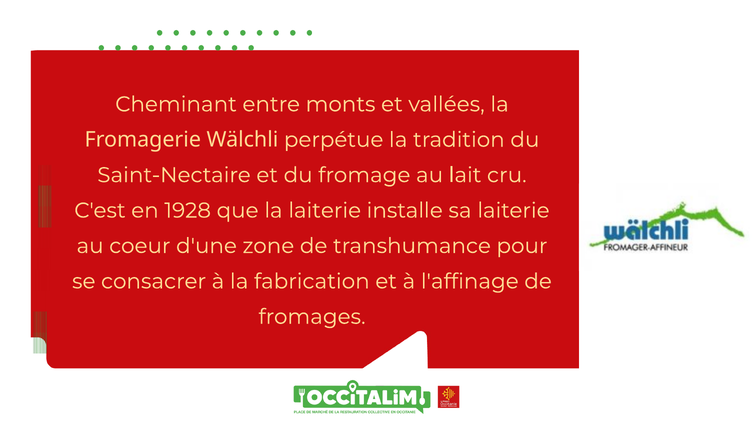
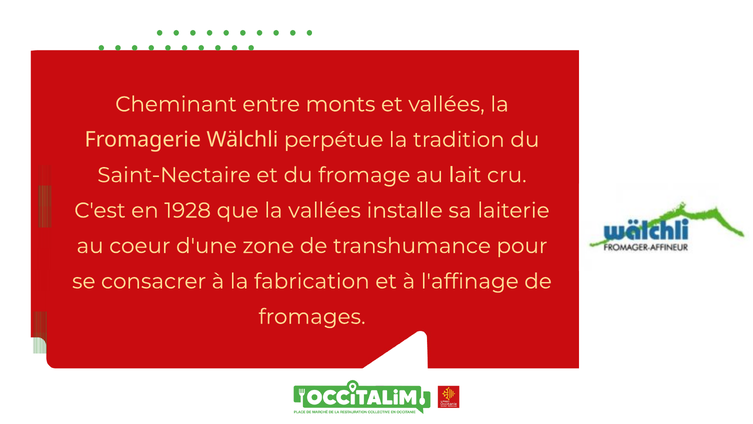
la laiterie: laiterie -> vallées (325, 210)
